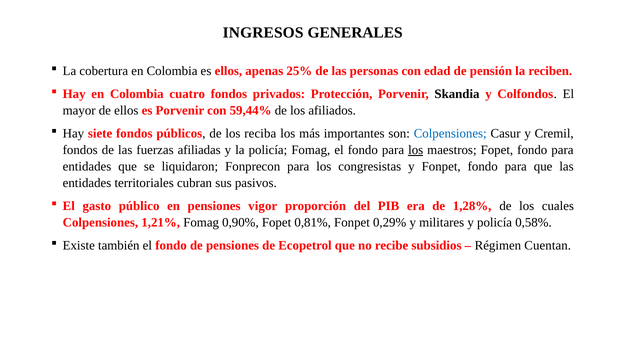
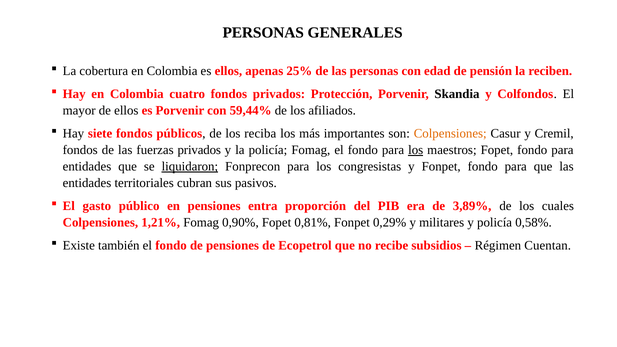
INGRESOS: INGRESOS -> PERSONAS (263, 33)
Colpensiones colour: blue -> orange (450, 134)
fuerzas afiliadas: afiliadas -> privados (199, 150)
liquidaron underline: none -> present (190, 167)
vigor: vigor -> entra (263, 206)
1,28%: 1,28% -> 3,89% (472, 206)
